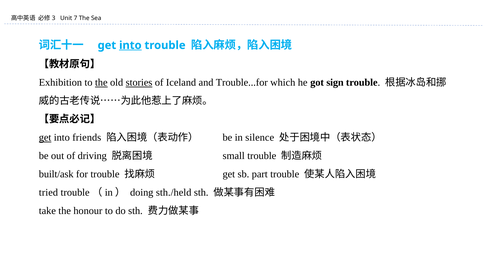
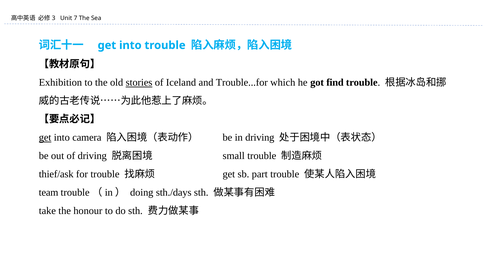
into underline: present -> none (130, 45)
the underline: present -> none (101, 83)
sign: sign -> find (335, 83)
friends: friends -> camera (87, 138)
in silence: silence -> driving (260, 138)
built/ask: built/ask -> thief/ask (56, 175)
tried: tried -> team (49, 193)
sth./held: sth./held -> sth./days (174, 193)
